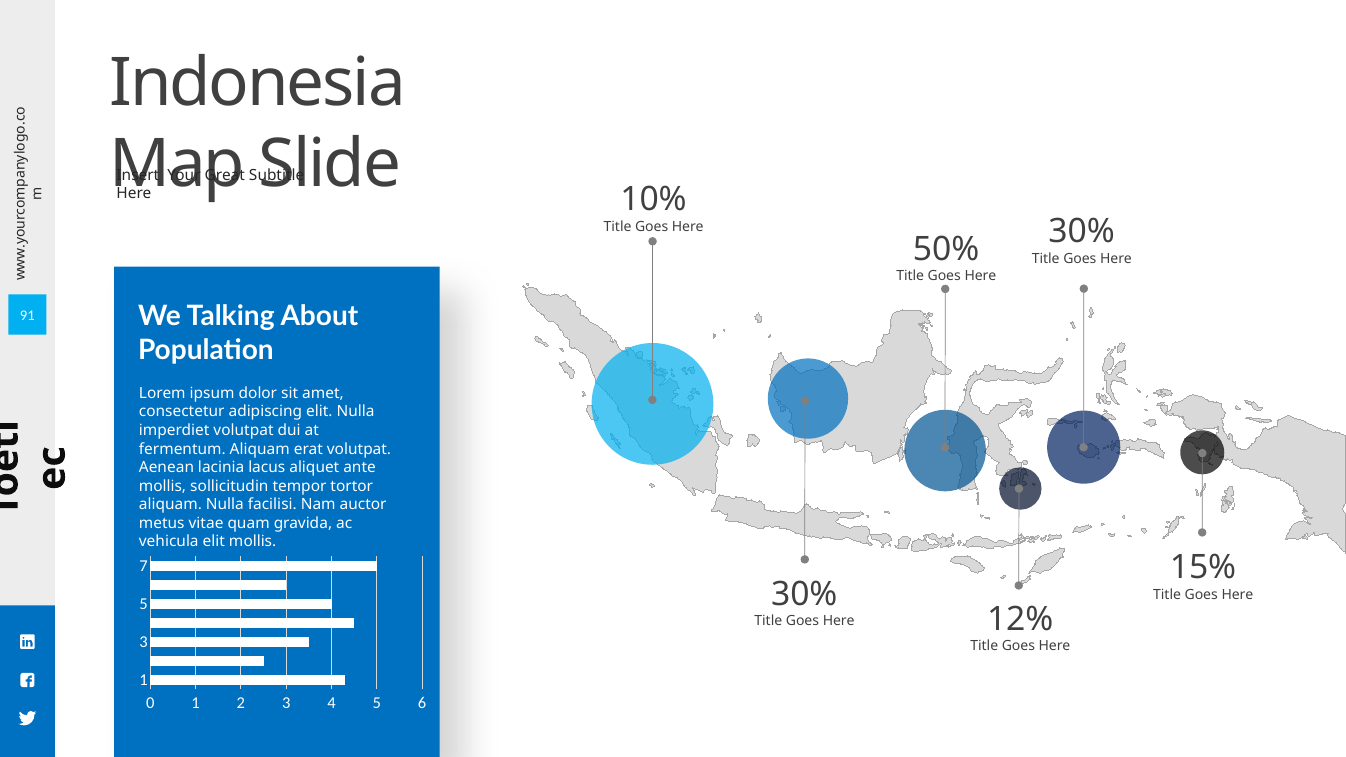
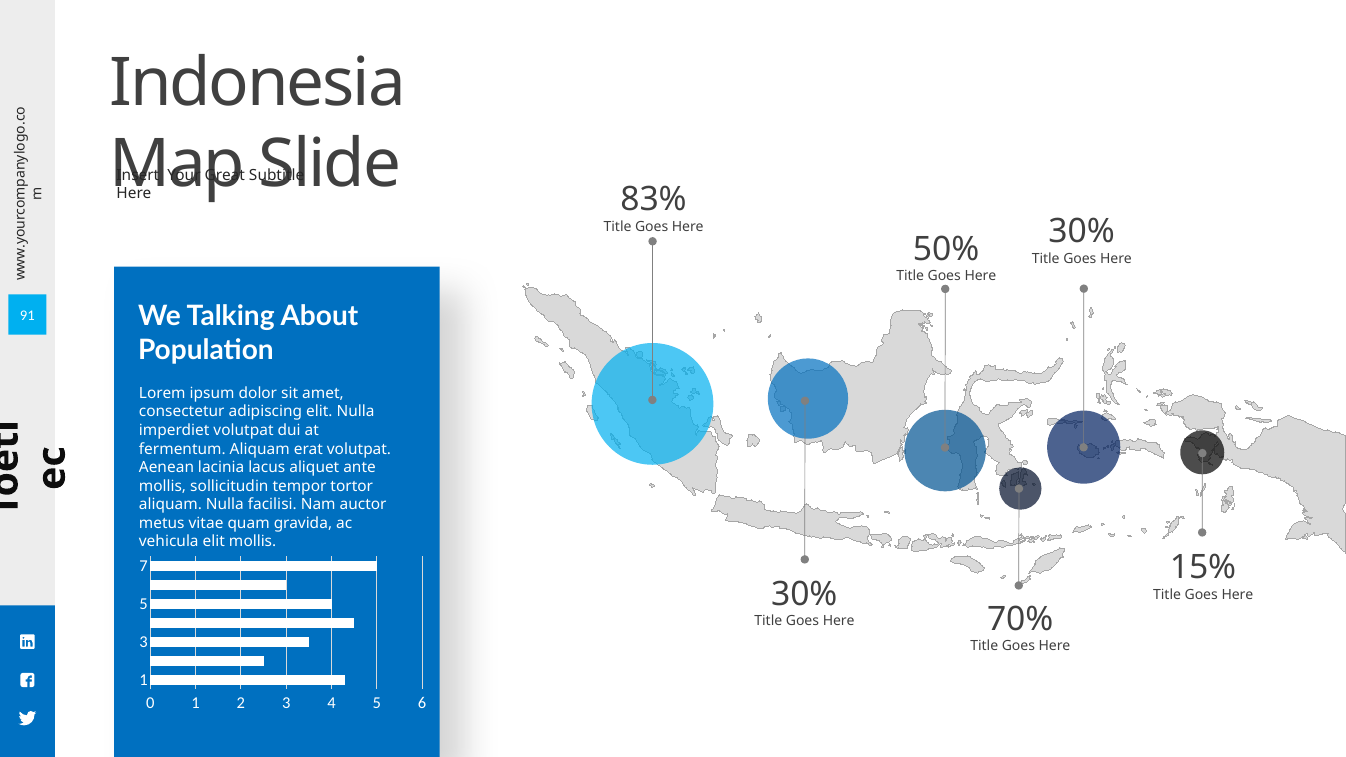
10%: 10% -> 83% (654, 200)
12%: 12% -> 70% (1020, 619)
